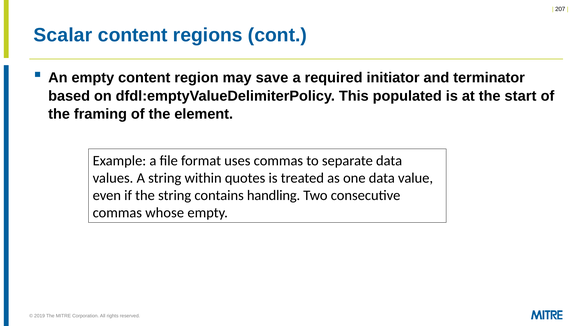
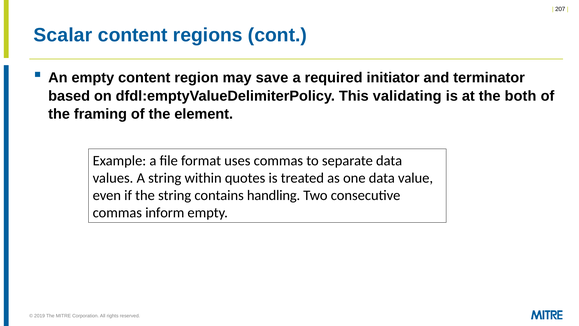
populated: populated -> validating (407, 96)
start: start -> both (520, 96)
whose: whose -> inform (165, 213)
